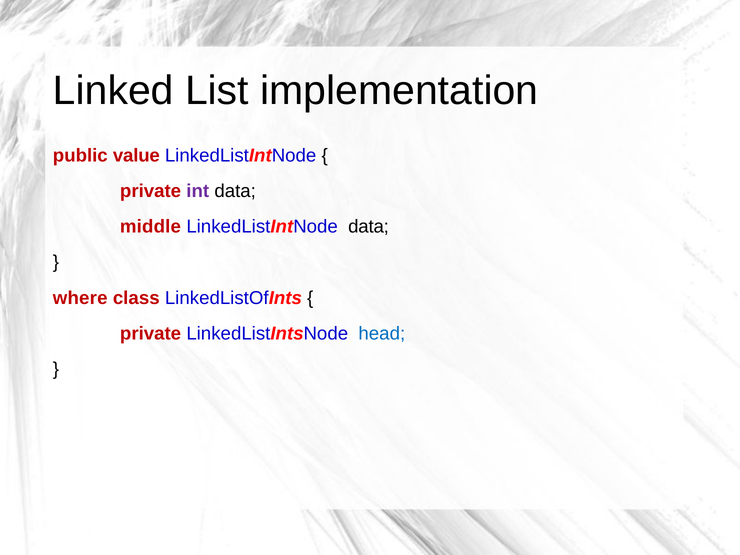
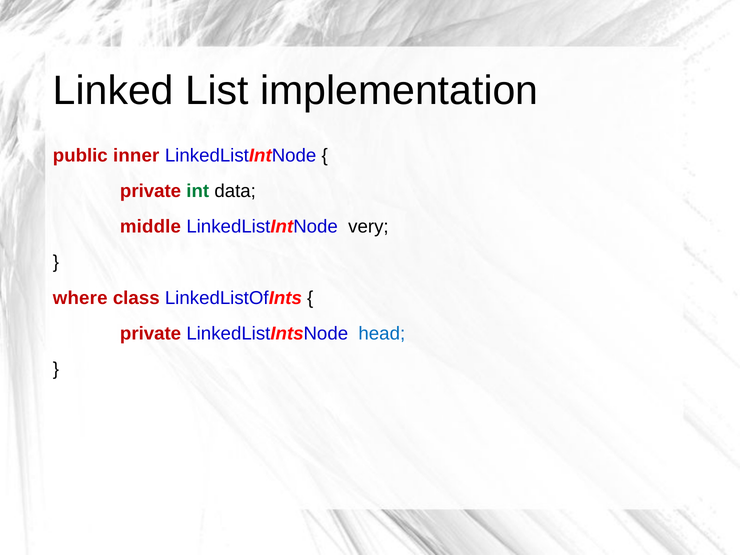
value: value -> inner (136, 156)
int colour: purple -> green (198, 191)
LinkedListIntNode data: data -> very (368, 227)
